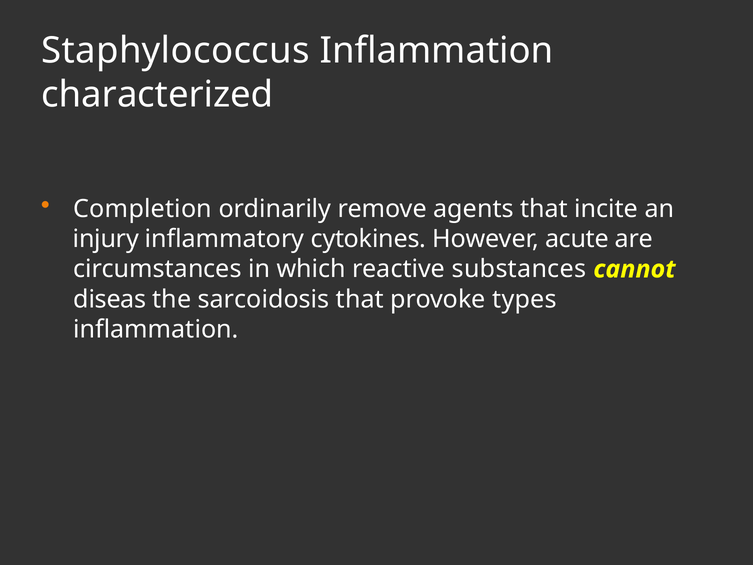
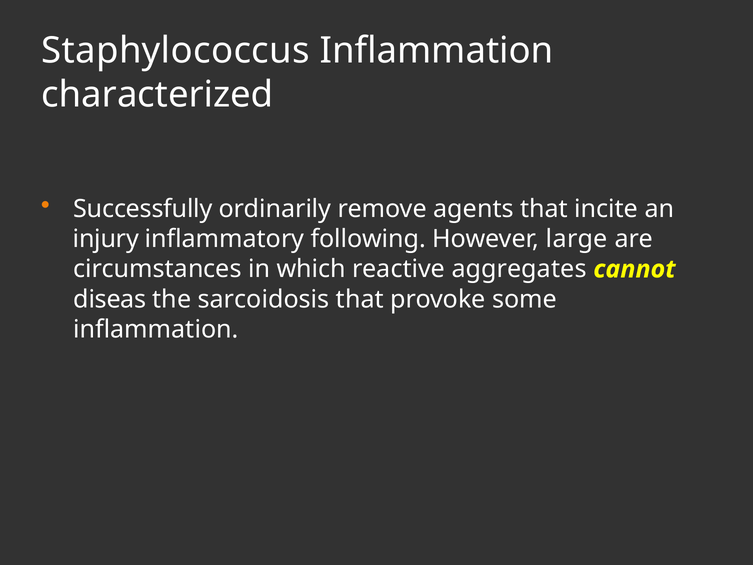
Completion: Completion -> Successfully (143, 209)
cytokines: cytokines -> following (368, 239)
acute: acute -> large (577, 239)
substances: substances -> aggregates (519, 269)
types: types -> some (525, 299)
